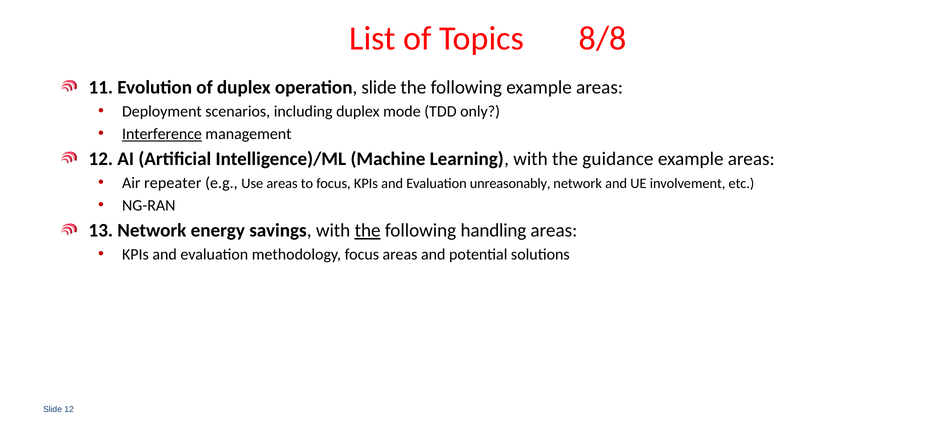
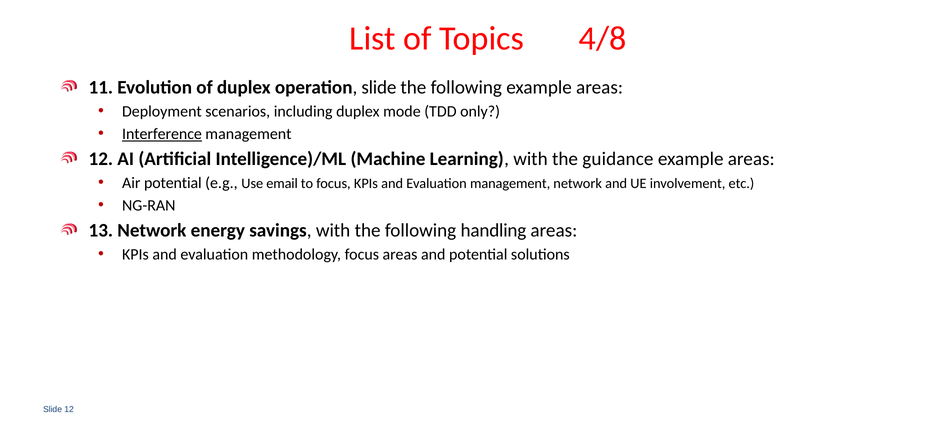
8/8: 8/8 -> 4/8 (603, 38)
Air repeater: repeater -> potential (173, 183)
Use areas: areas -> email (282, 183)
Evaluation unreasonably: unreasonably -> management (510, 183)
the underline: present -> none (368, 230)
